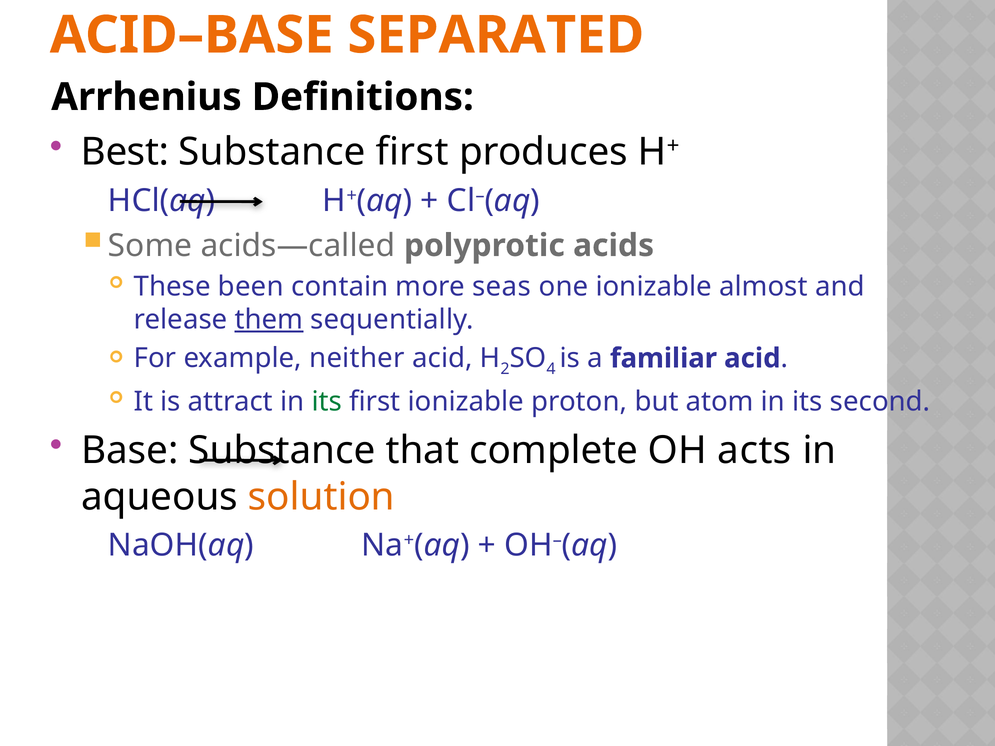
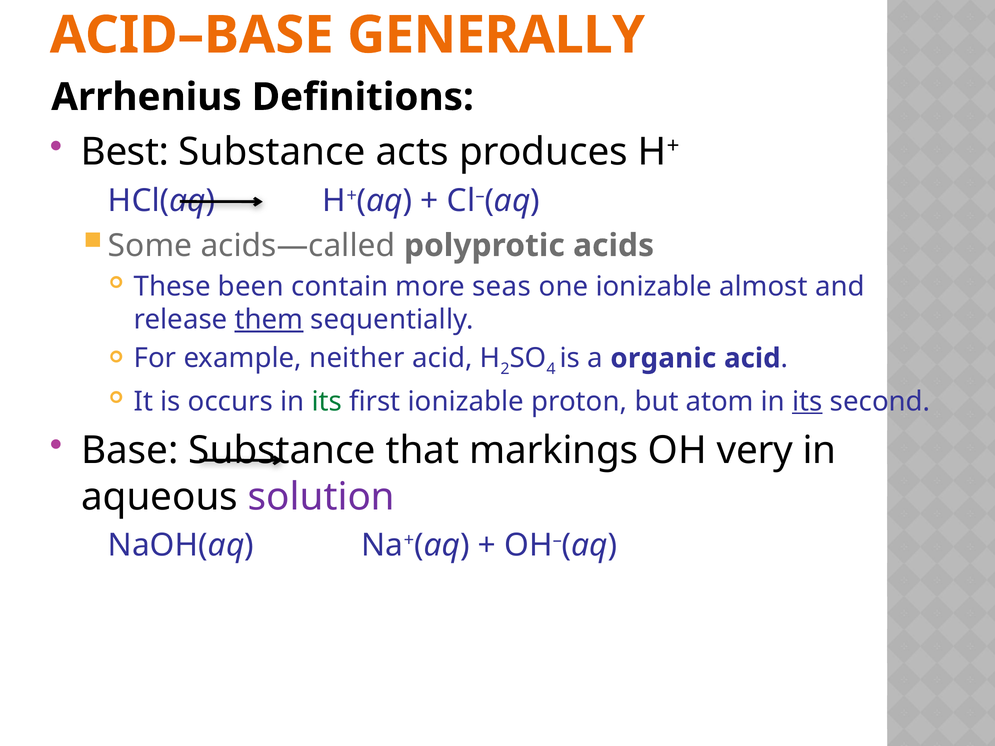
SEPARATED: SEPARATED -> GENERALLY (496, 35)
Substance first: first -> acts (412, 152)
familiar: familiar -> organic (663, 358)
attract: attract -> occurs (230, 402)
its underline: none -> present (807, 402)
complete: complete -> markings (554, 451)
acts: acts -> very (755, 451)
solution colour: orange -> purple (321, 497)
